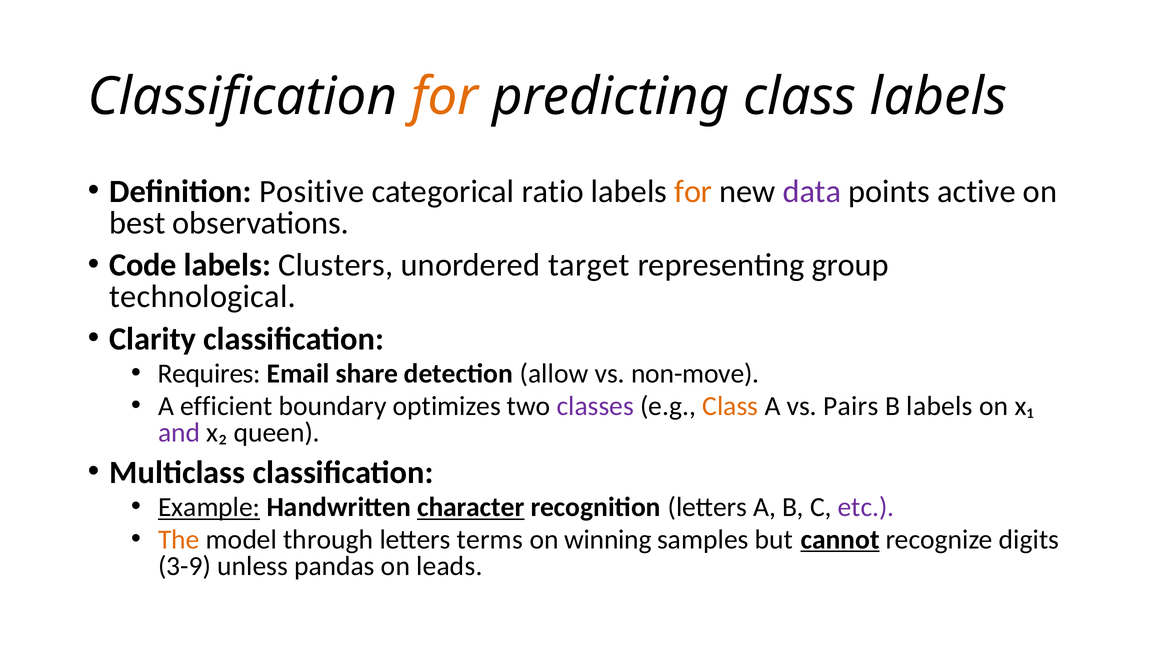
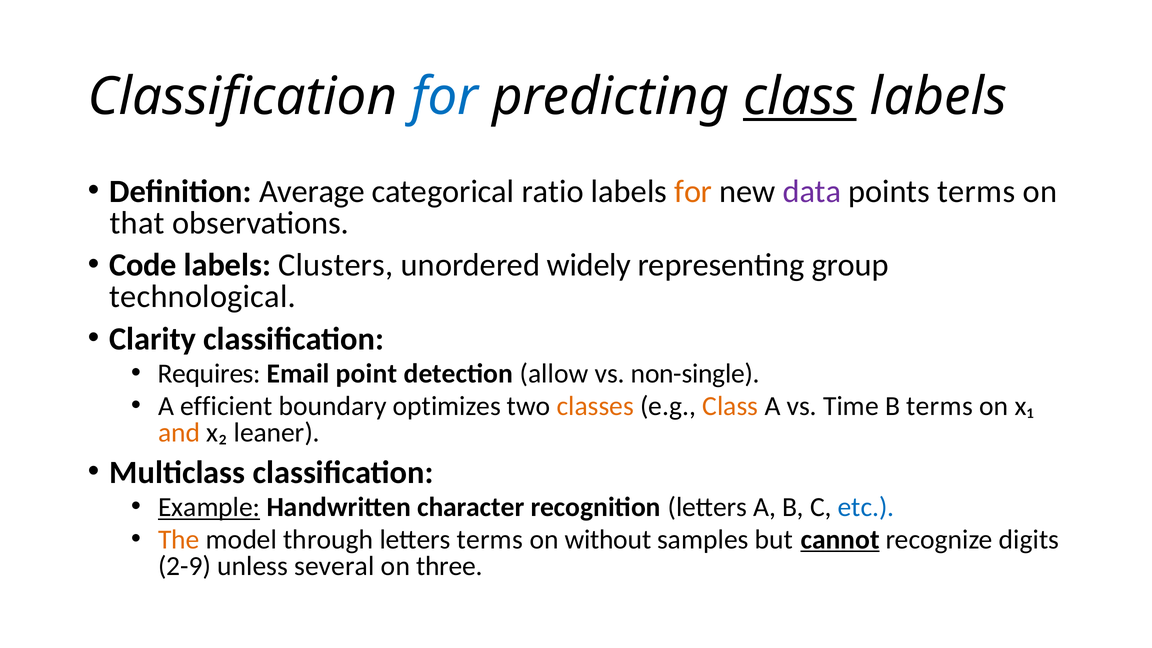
for colour: orange -> blue (445, 97)
class underline: none -> present (800, 97)
Positive: Positive -> Average (312, 191)
points active: active -> terms (976, 191)
best: best -> that (137, 223)
target: target -> widely (589, 265)
share: share -> point (367, 374)
non-move: non-move -> non-single (695, 374)
classes colour: purple -> orange (595, 406)
Pairs: Pairs -> Time (851, 406)
B labels: labels -> terms (940, 406)
and colour: purple -> orange (179, 433)
queen: queen -> leaner (277, 433)
character underline: present -> none (471, 507)
etc colour: purple -> blue (866, 507)
winning: winning -> without (608, 539)
3-9: 3-9 -> 2-9 (185, 566)
pandas: pandas -> several (334, 566)
leads: leads -> three (450, 566)
